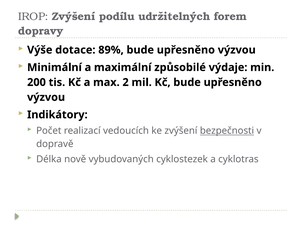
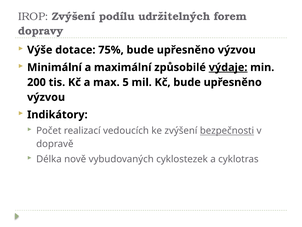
89%: 89% -> 75% (111, 50)
výdaje underline: none -> present (228, 67)
2: 2 -> 5 (126, 82)
